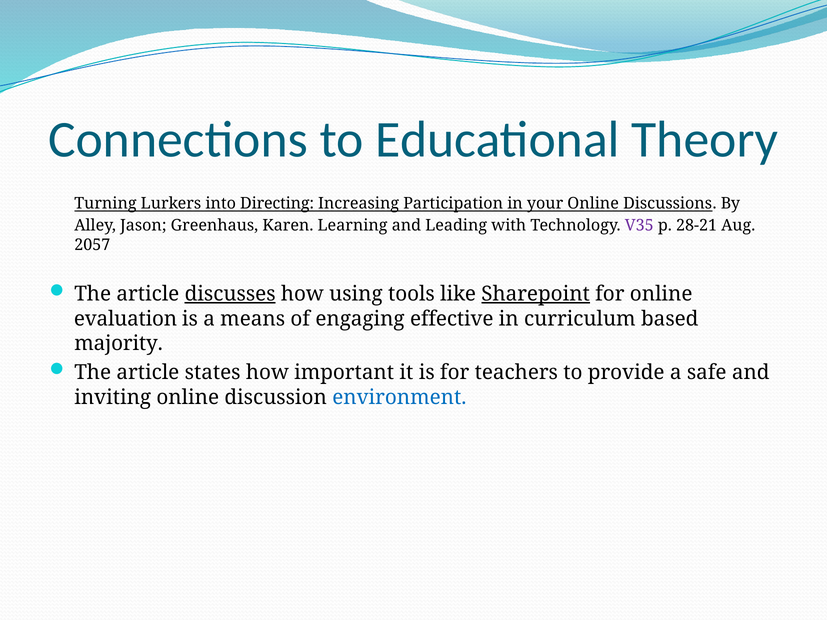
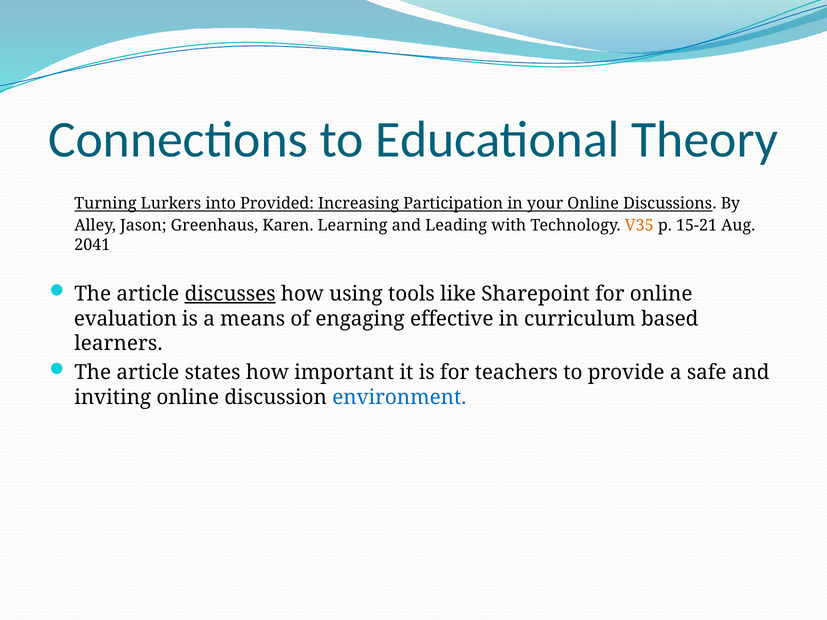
Directing: Directing -> Provided (277, 204)
V35 colour: purple -> orange (639, 226)
28-21: 28-21 -> 15-21 (697, 226)
2057: 2057 -> 2041 (92, 245)
Sharepoint underline: present -> none (536, 294)
majority: majority -> learners (118, 344)
